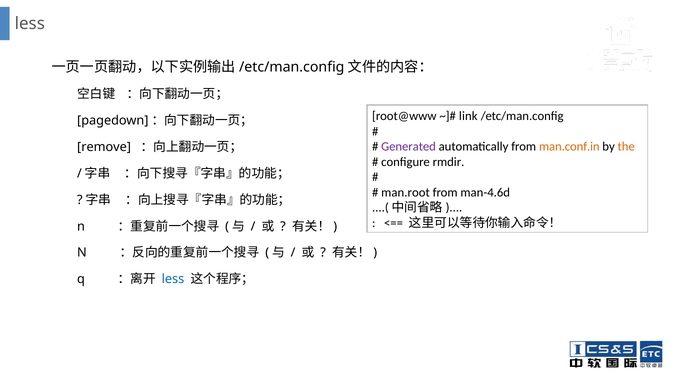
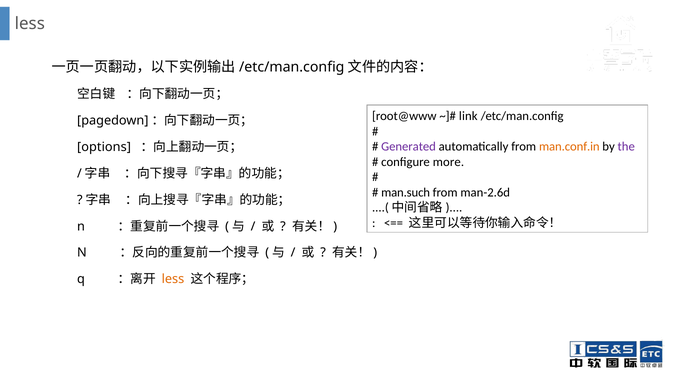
the colour: orange -> purple (626, 146)
remove: remove -> options (104, 147)
rmdir: rmdir -> more (448, 162)
man.root: man.root -> man.such (406, 192)
man-4.6d: man-4.6d -> man-2.6d (485, 192)
less colour: blue -> orange (173, 279)
